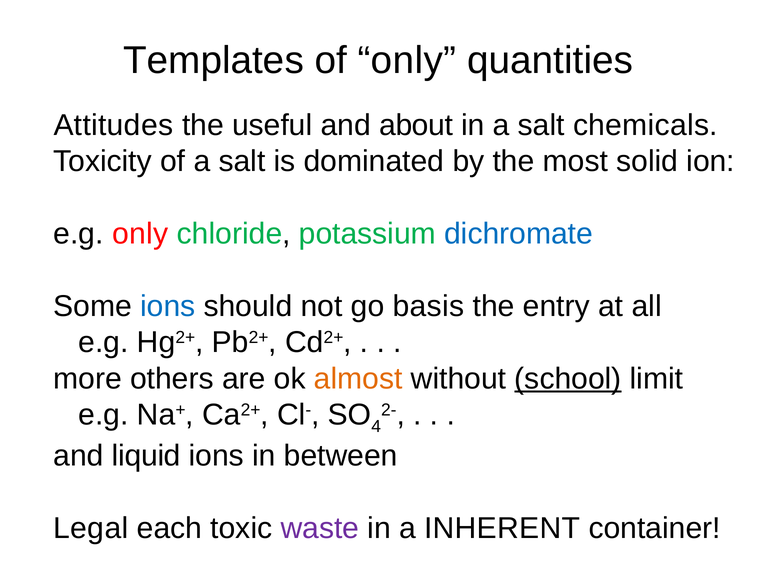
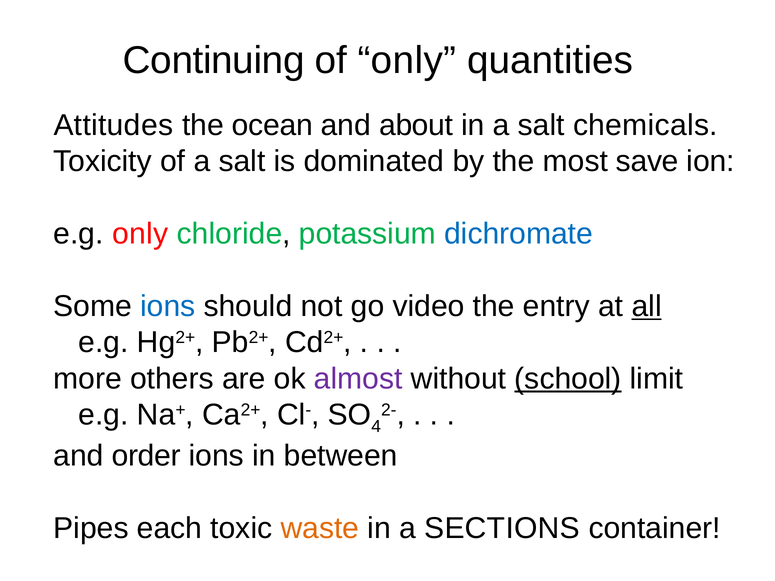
Templates: Templates -> Continuing (214, 60)
useful: useful -> ocean (272, 125)
solid: solid -> save (647, 162)
basis: basis -> video (429, 306)
all underline: none -> present (647, 306)
almost colour: orange -> purple (358, 379)
liquid: liquid -> order (146, 456)
Legal: Legal -> Pipes (91, 528)
waste colour: purple -> orange (320, 528)
INHERENT: INHERENT -> SECTIONS (502, 528)
